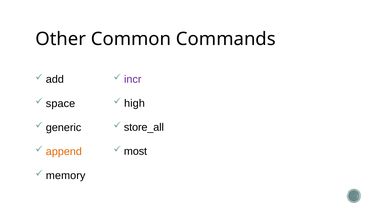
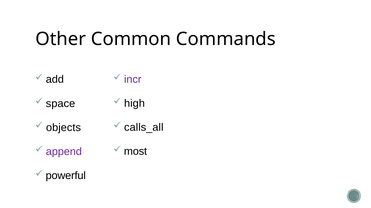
store_all: store_all -> calls_all (144, 128)
generic: generic -> objects (64, 128)
append colour: orange -> purple (64, 152)
memory: memory -> powerful (66, 176)
